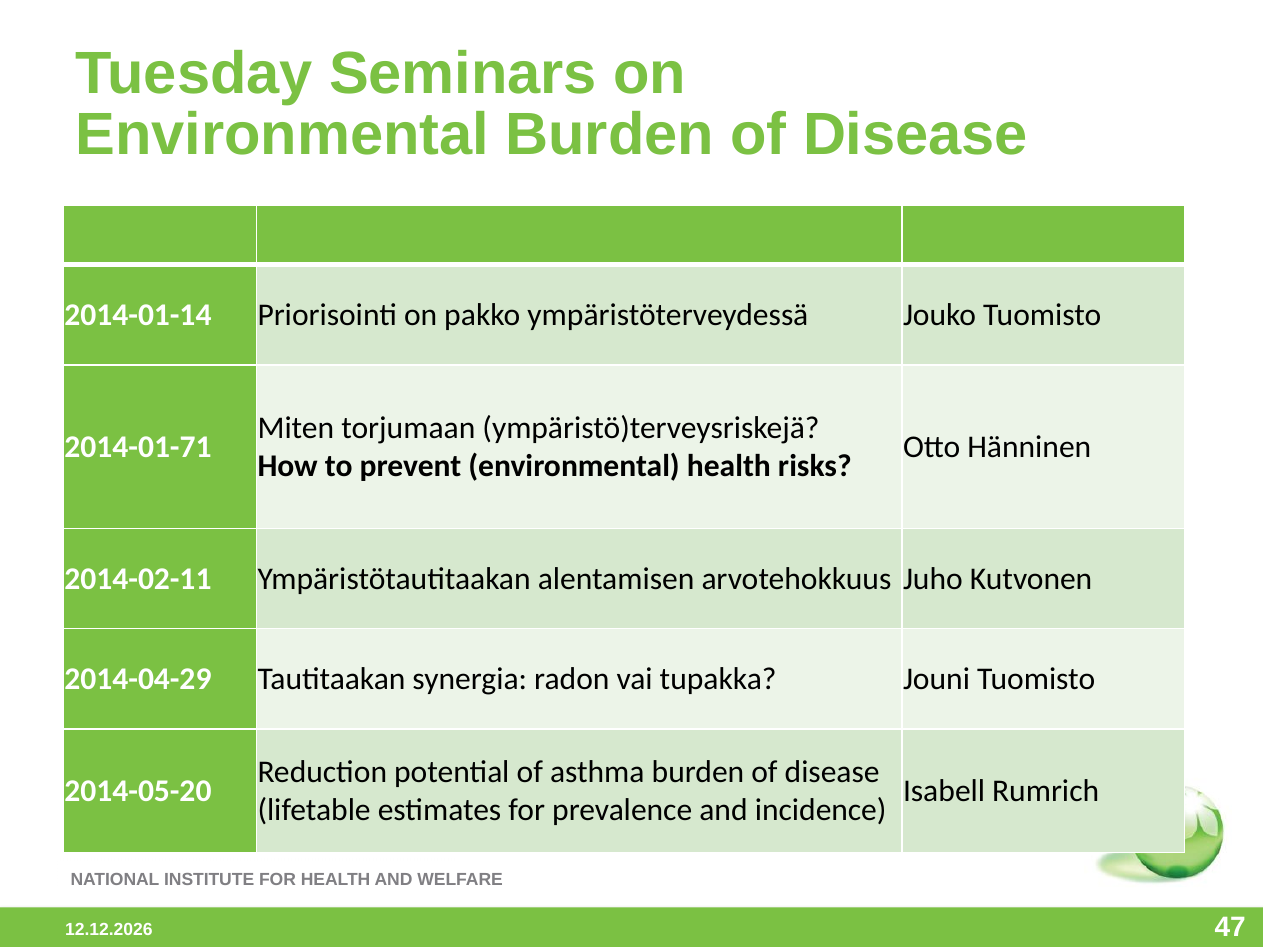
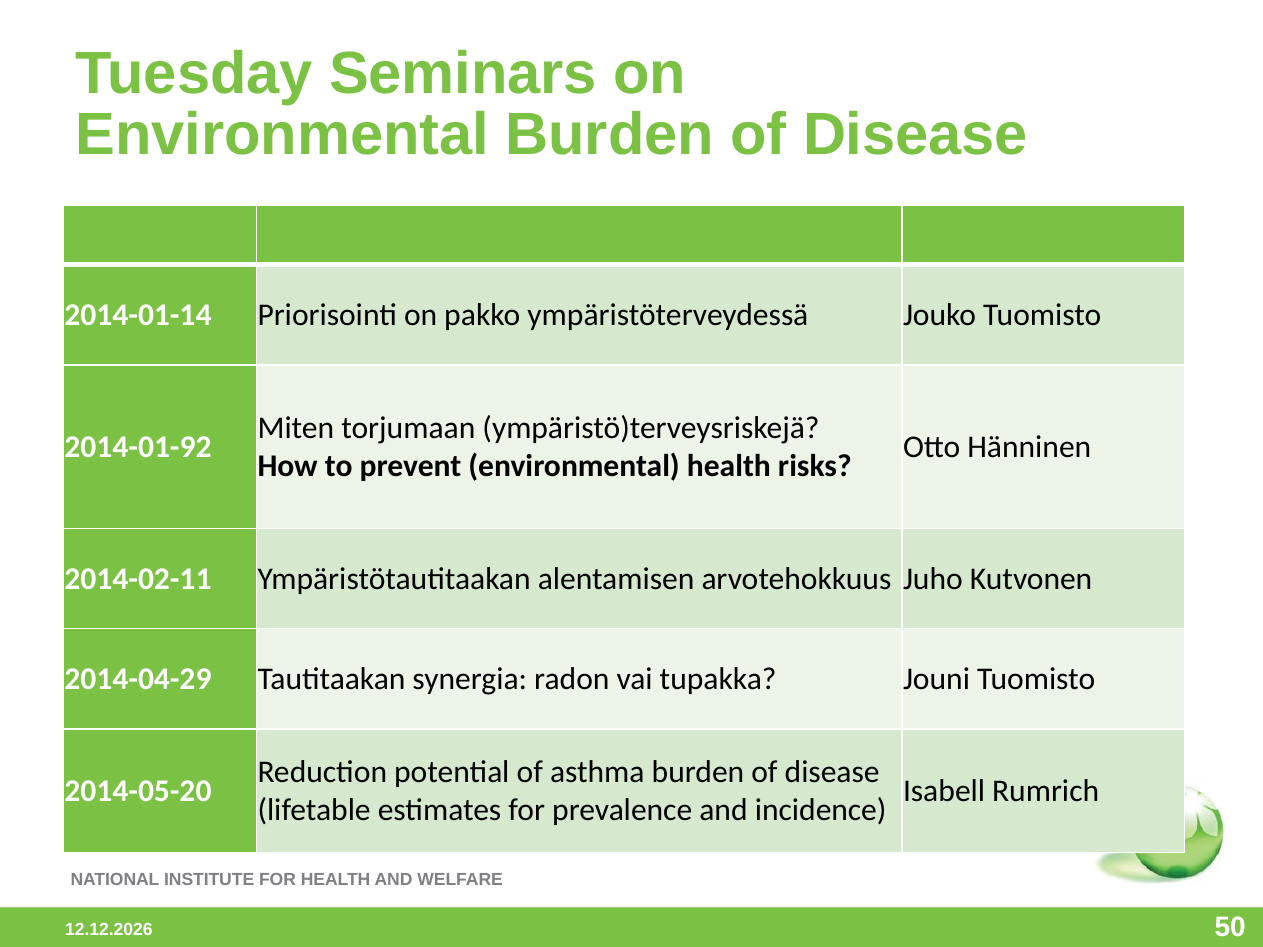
2014-01-71: 2014-01-71 -> 2014-01-92 (138, 447)
47: 47 -> 50 (1230, 927)
